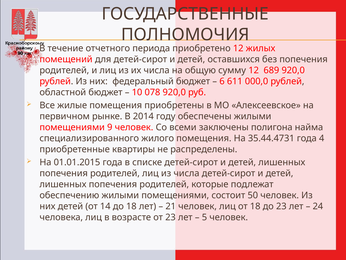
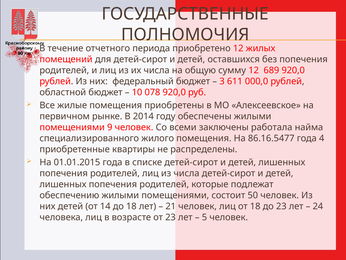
6: 6 -> 3 (222, 81)
полигона: полигона -> работала (272, 127)
35.44.4731: 35.44.4731 -> 86.16.5477 (271, 138)
